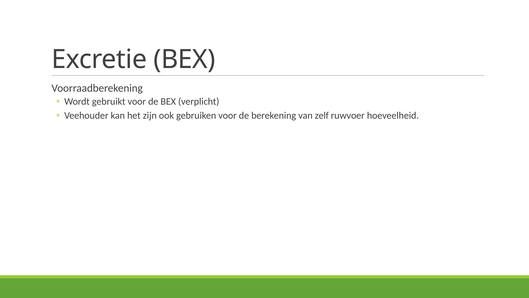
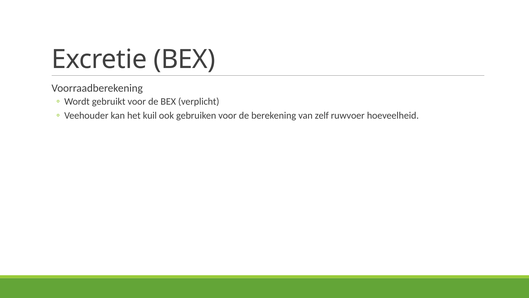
zijn: zijn -> kuil (150, 116)
